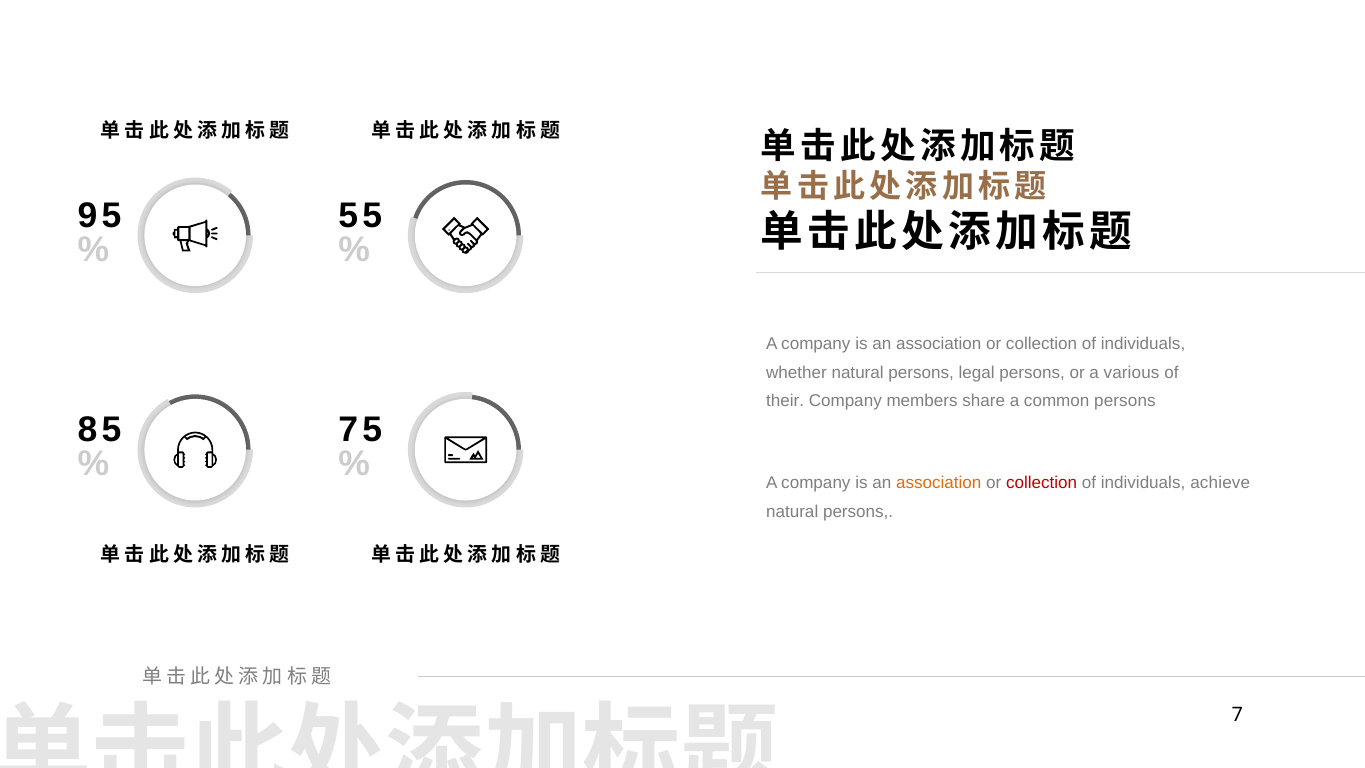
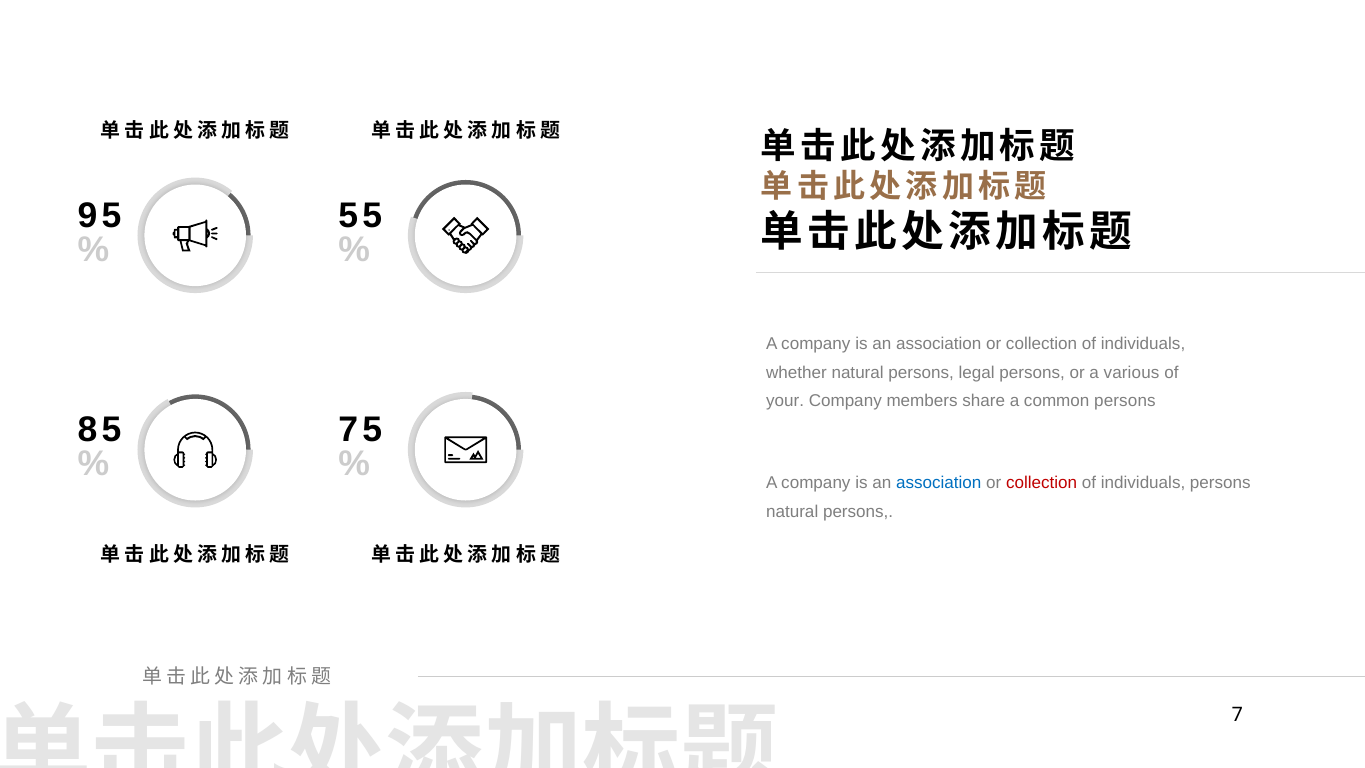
their: their -> your (785, 401)
association colour: orange -> blue (939, 483)
individuals achieve: achieve -> persons (1220, 483)
